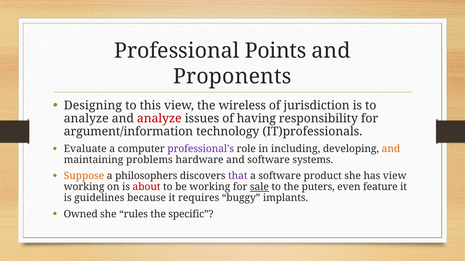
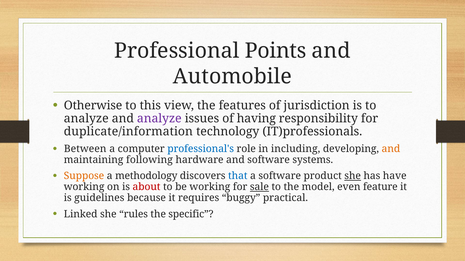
Proponents: Proponents -> Automobile (232, 77)
Designing: Designing -> Otherwise (93, 106)
wireless: wireless -> features (242, 106)
analyze colour: red -> purple (159, 119)
argument/information: argument/information -> duplicate/information (128, 132)
Evaluate: Evaluate -> Between (85, 149)
professional's colour: purple -> blue (201, 149)
problems: problems -> following (149, 160)
philosophers: philosophers -> methodology (146, 176)
that colour: purple -> blue (238, 176)
she underline: none -> present (353, 176)
has view: view -> have (395, 176)
puters: puters -> model (318, 187)
implants: implants -> practical (285, 198)
Owned: Owned -> Linked (81, 215)
